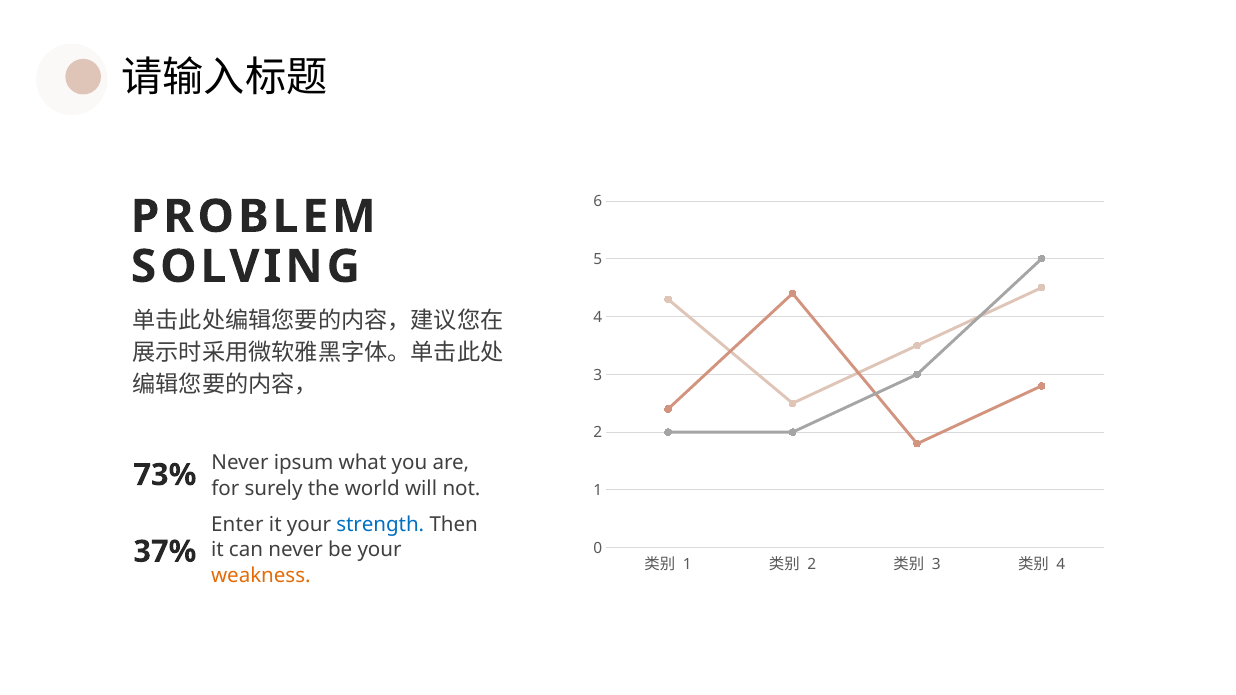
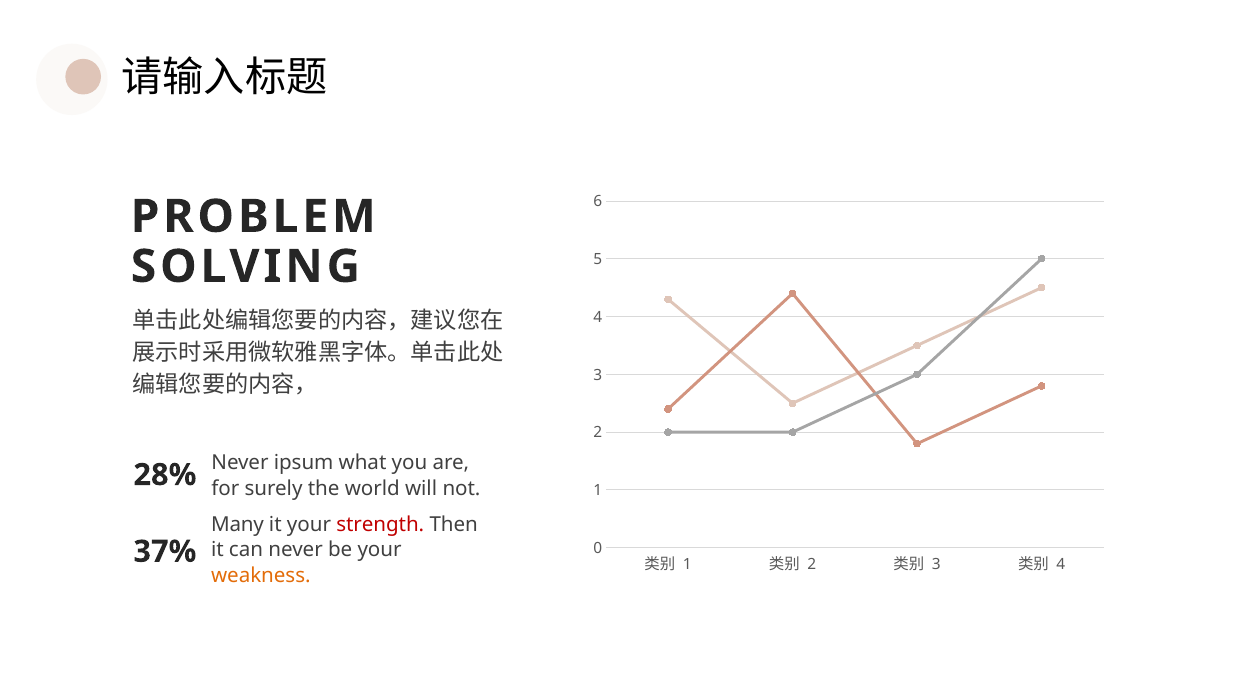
73%: 73% -> 28% (165, 475)
Enter: Enter -> Many (238, 525)
strength colour: blue -> red (380, 525)
